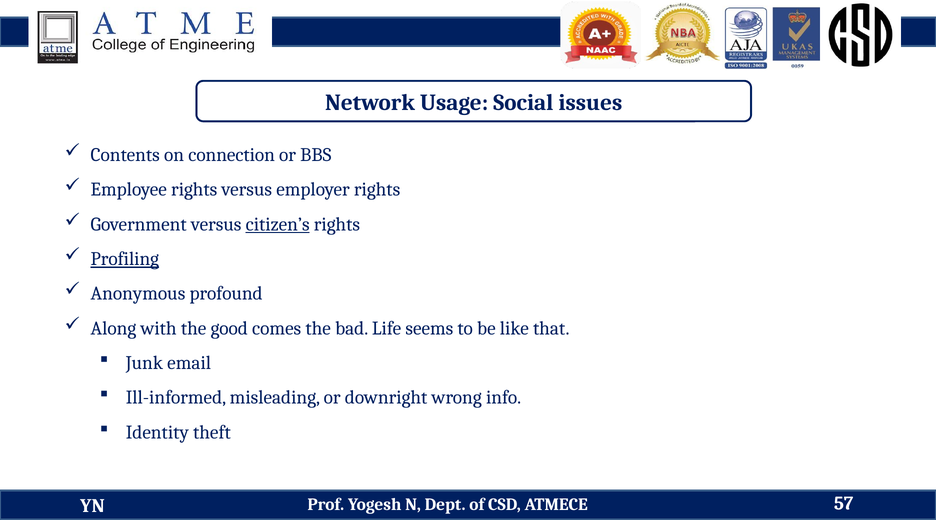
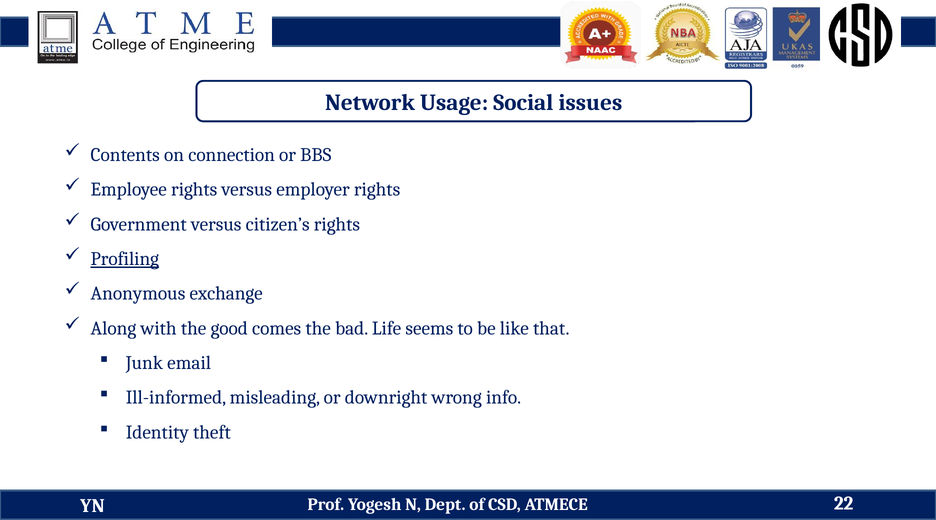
citizen’s underline: present -> none (278, 224)
profound: profound -> exchange (226, 294)
57: 57 -> 22 (844, 503)
